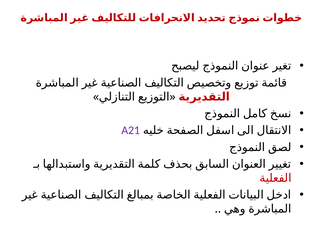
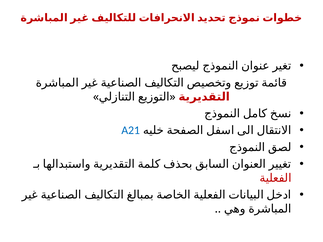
A21 colour: purple -> blue (131, 131)
